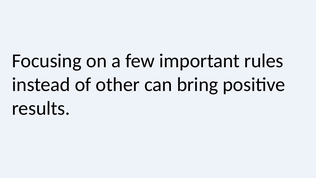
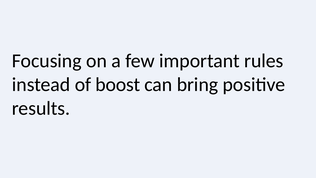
other: other -> boost (118, 84)
